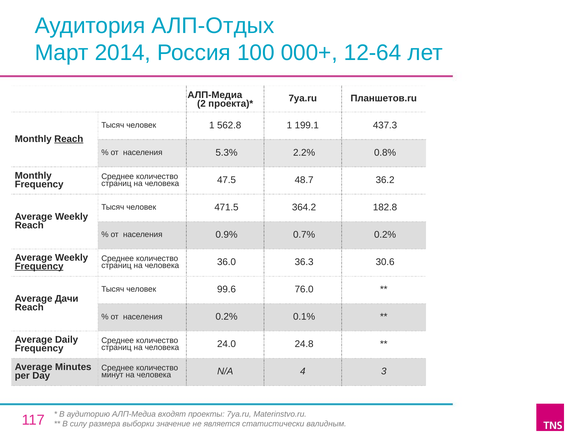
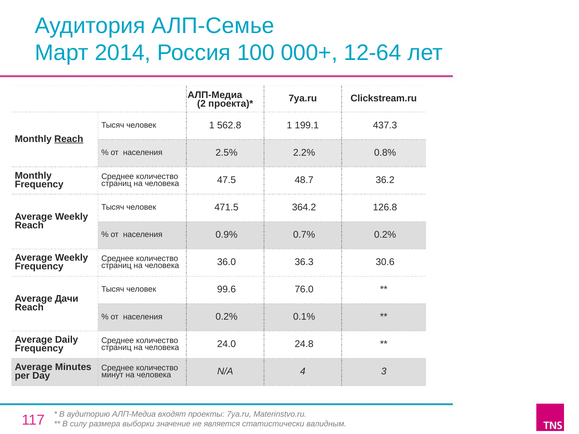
АЛП-Отдых: АЛП-Отдых -> АЛП-Семье (213, 26)
Планшетов.ru: Планшетов.ru -> Clickstream.ru (384, 98)
5.3%: 5.3% -> 2.5% (227, 153)
182.8: 182.8 -> 126.8 (385, 207)
Frequency underline: present -> none (39, 266)
